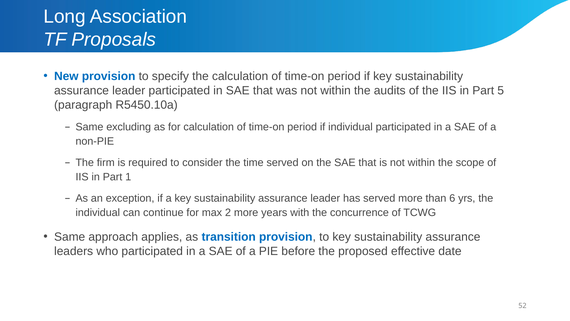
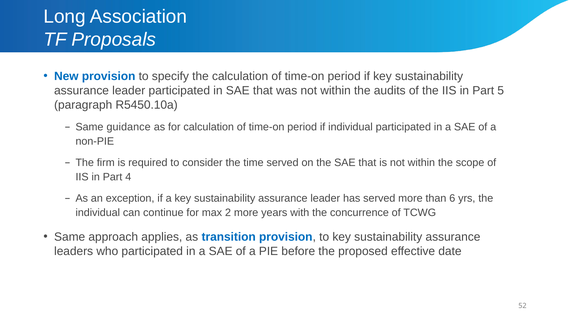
excluding: excluding -> guidance (129, 127)
1: 1 -> 4 (128, 177)
